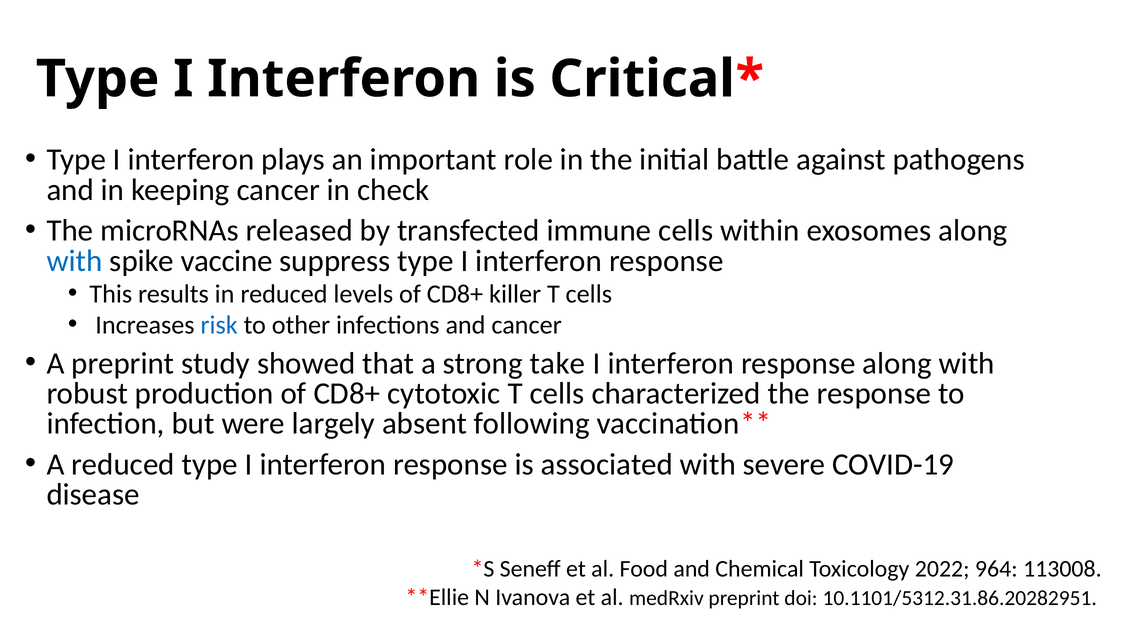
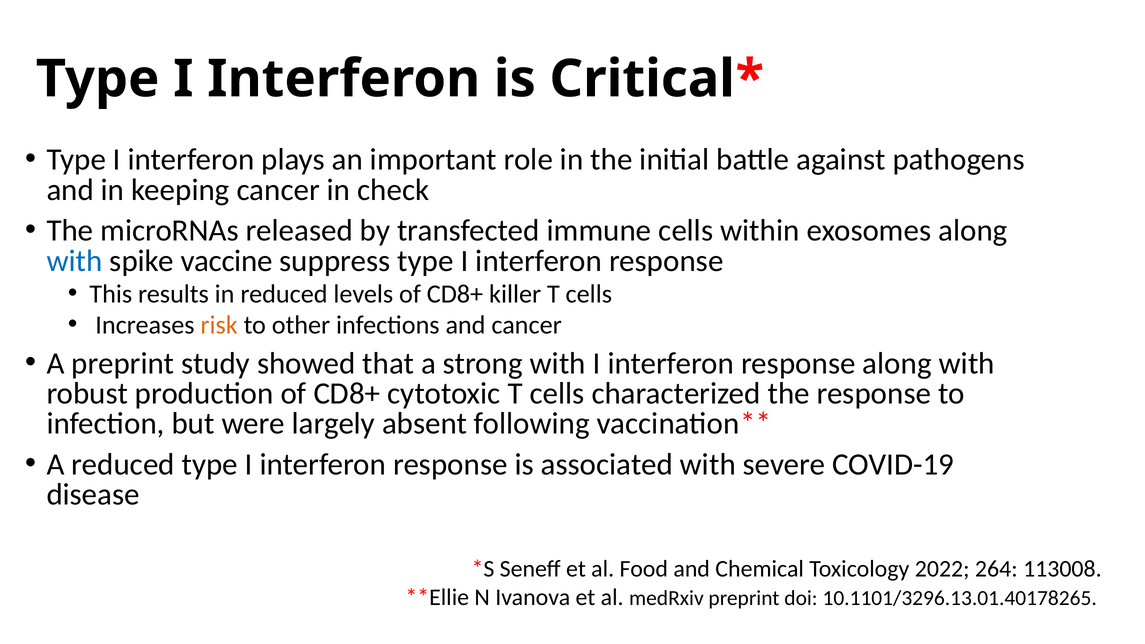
risk colour: blue -> orange (219, 325)
strong take: take -> with (558, 363)
964: 964 -> 264 (996, 569)
10.1101/5312.31.86.20282951: 10.1101/5312.31.86.20282951 -> 10.1101/3296.13.01.40178265 (960, 598)
